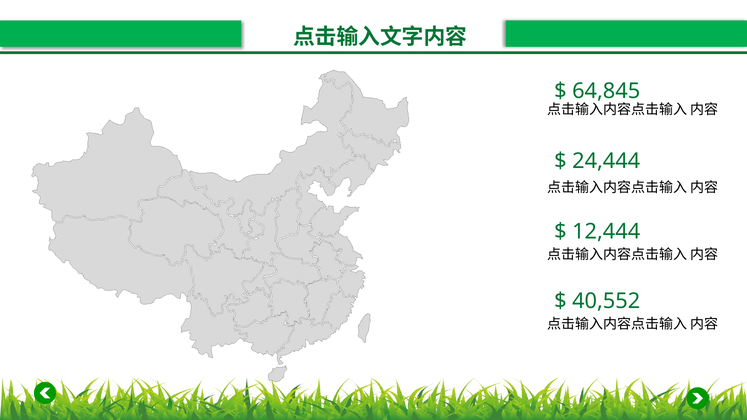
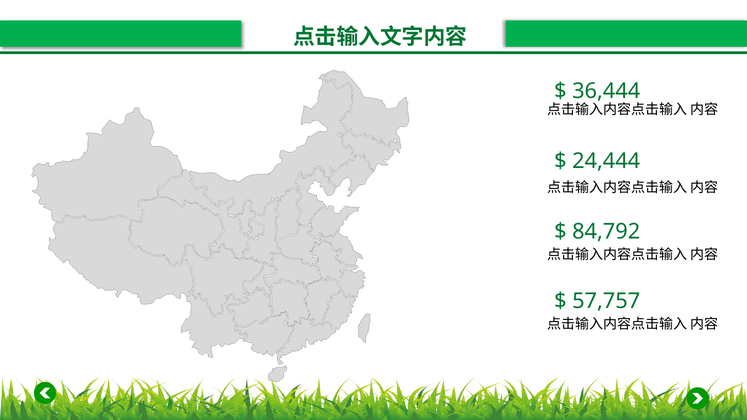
64,845: 64,845 -> 36,444 (606, 91)
12,444: 12,444 -> 84,792 (606, 232)
40,552: 40,552 -> 57,757 (606, 301)
